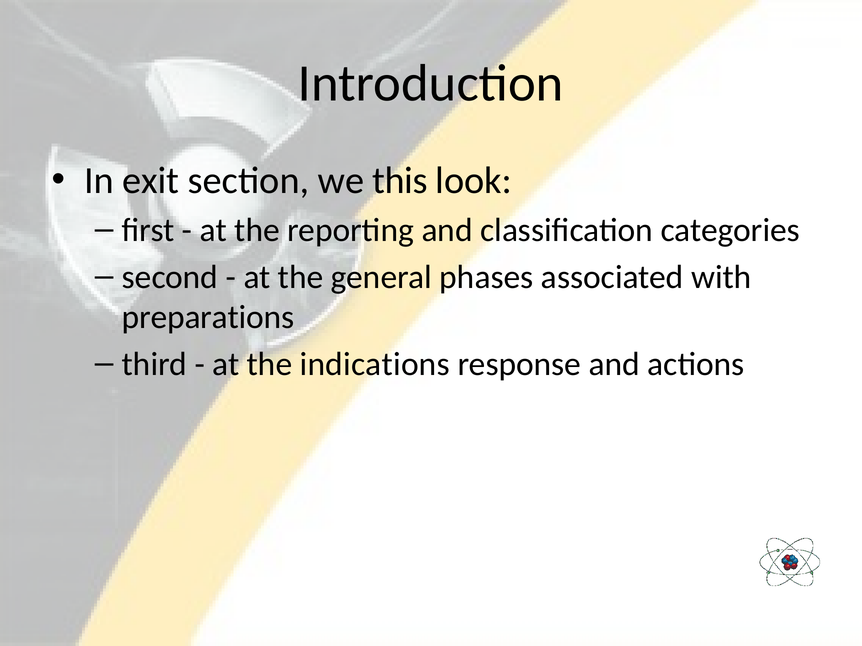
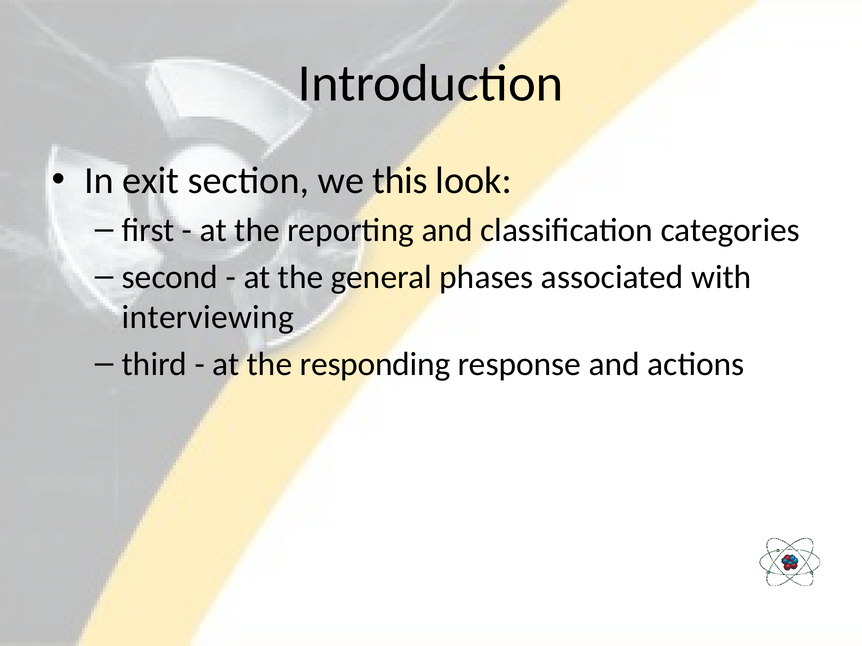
preparations: preparations -> interviewing (208, 318)
indications: indications -> responding (375, 365)
